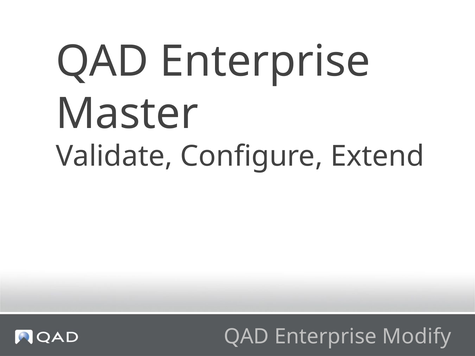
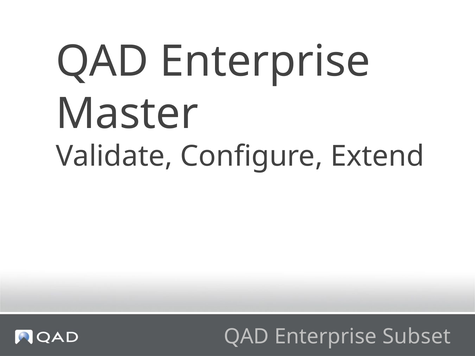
Modify: Modify -> Subset (417, 337)
